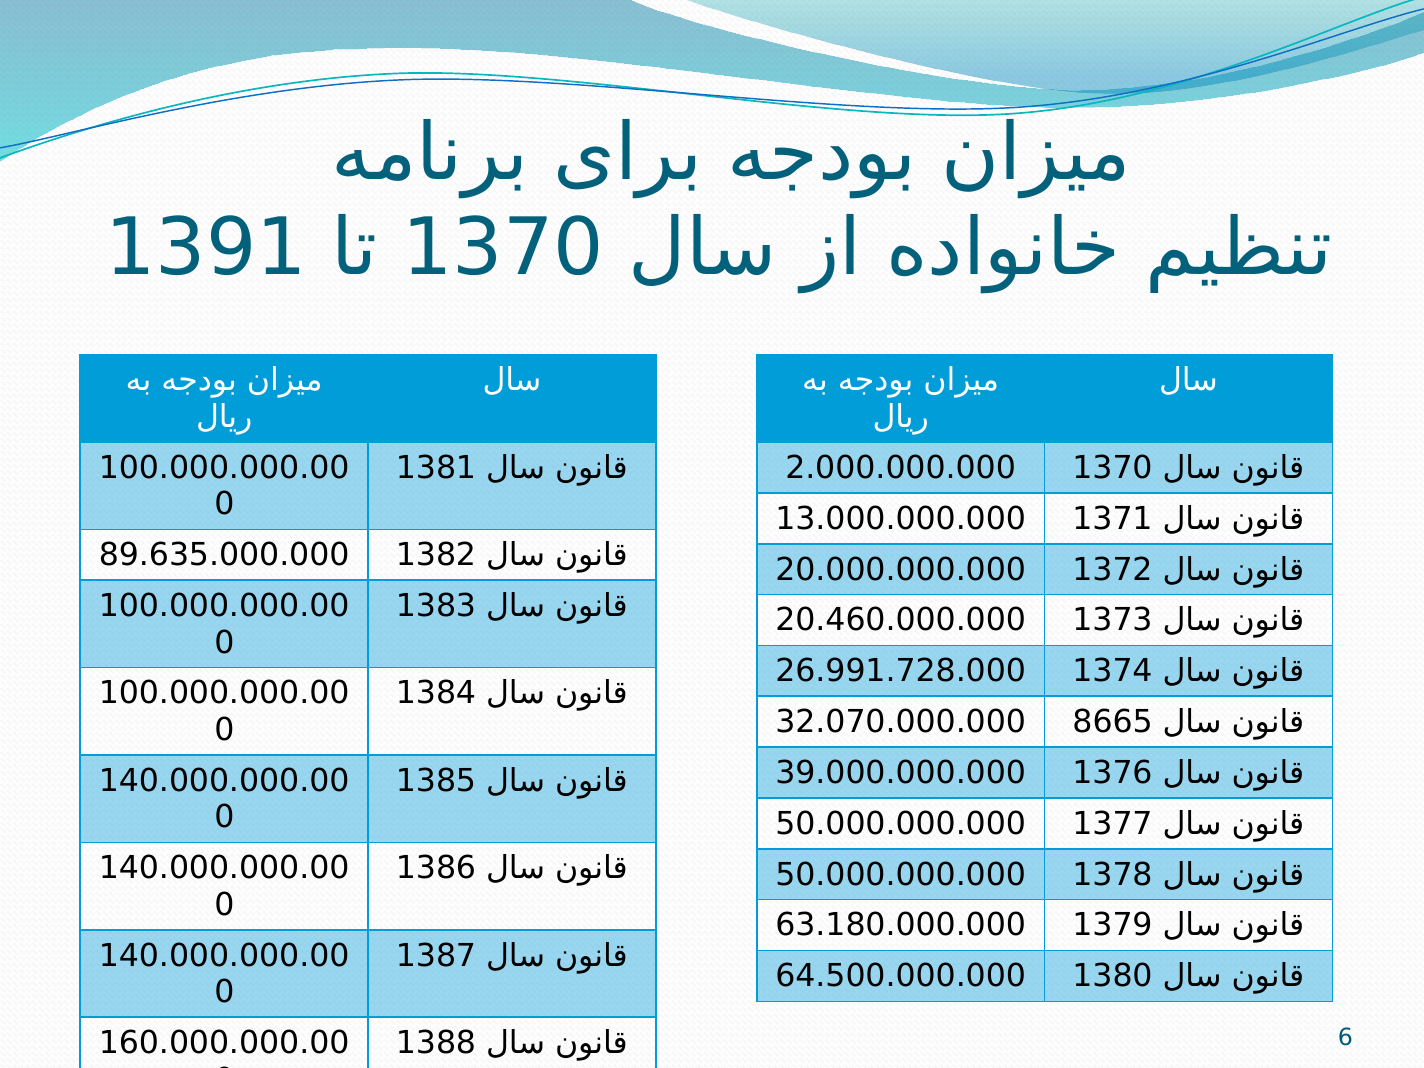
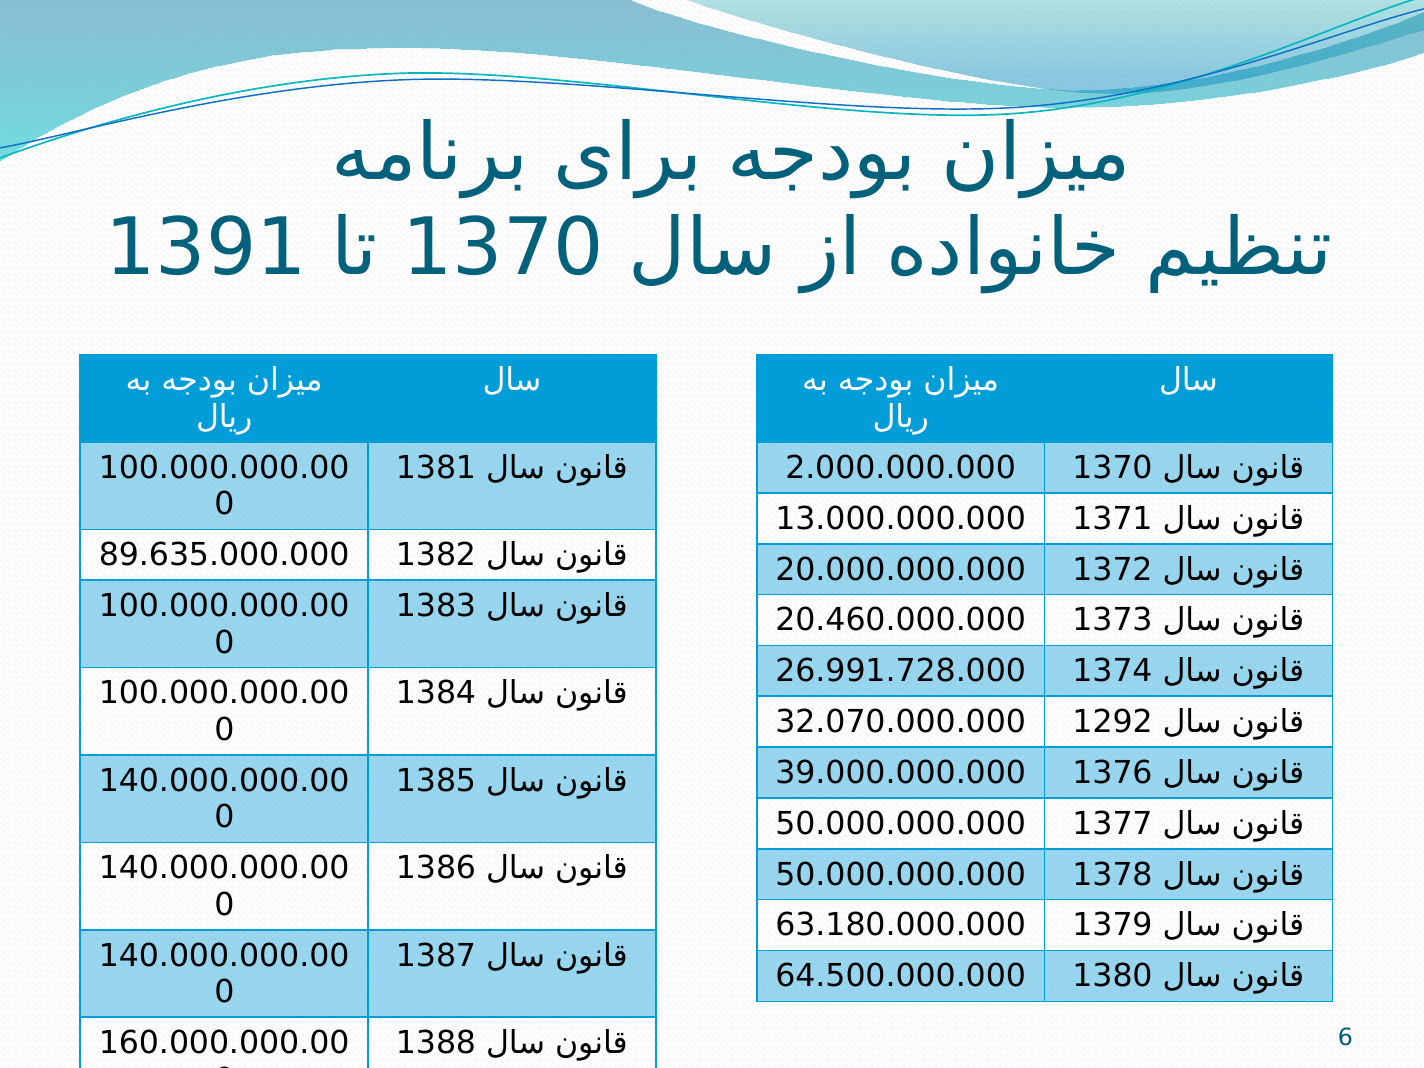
8665: 8665 -> 1292 (1113, 722)
